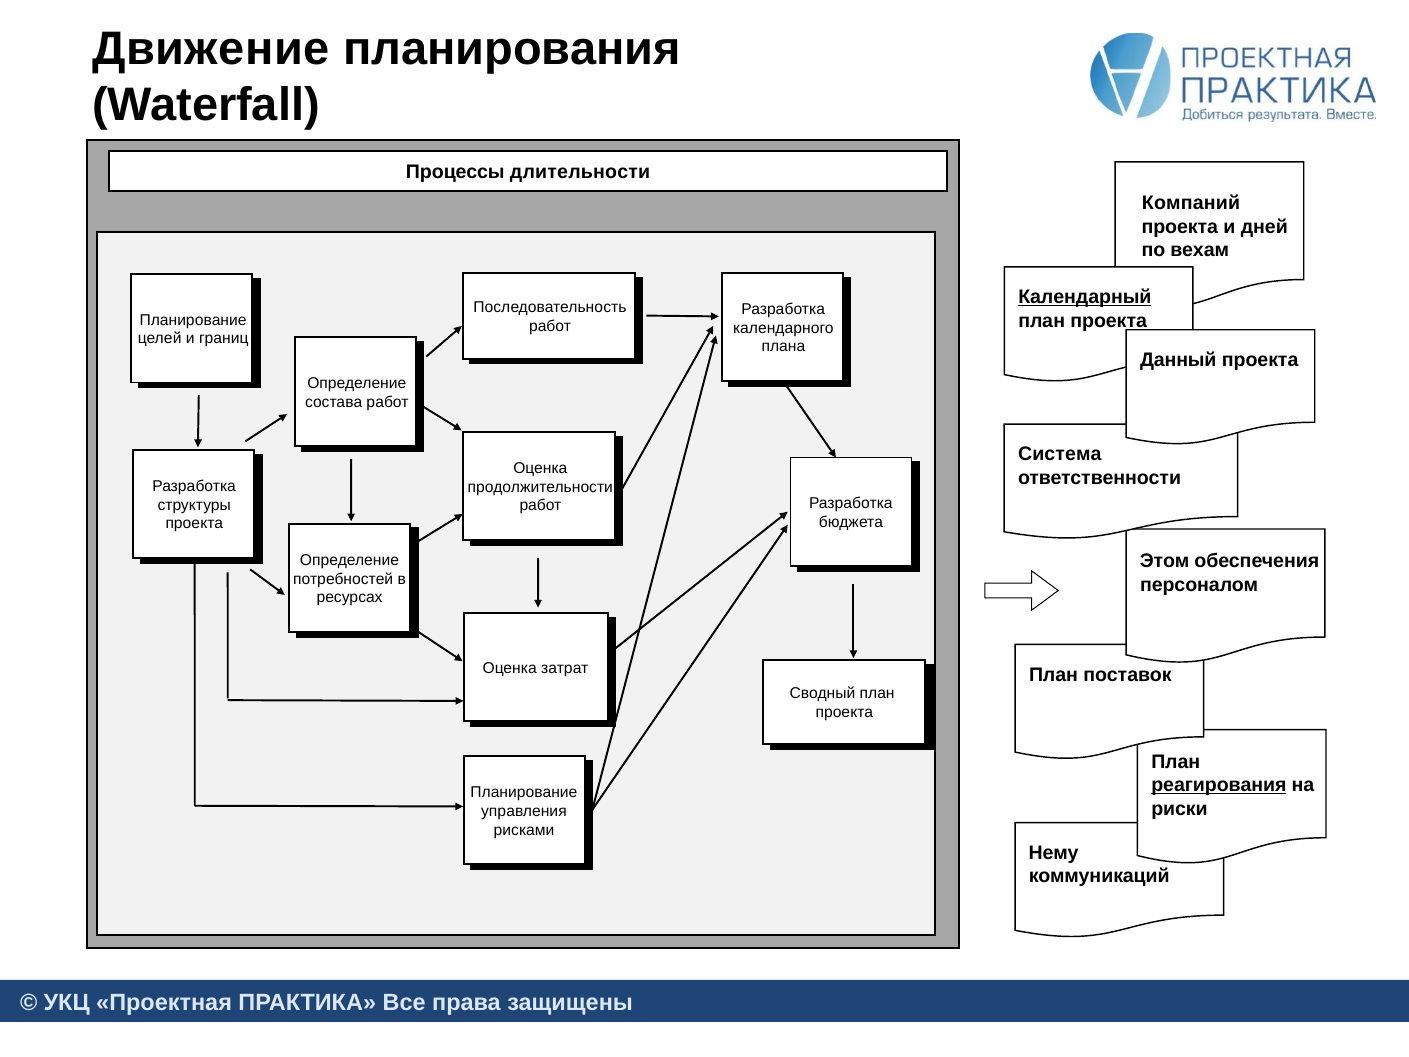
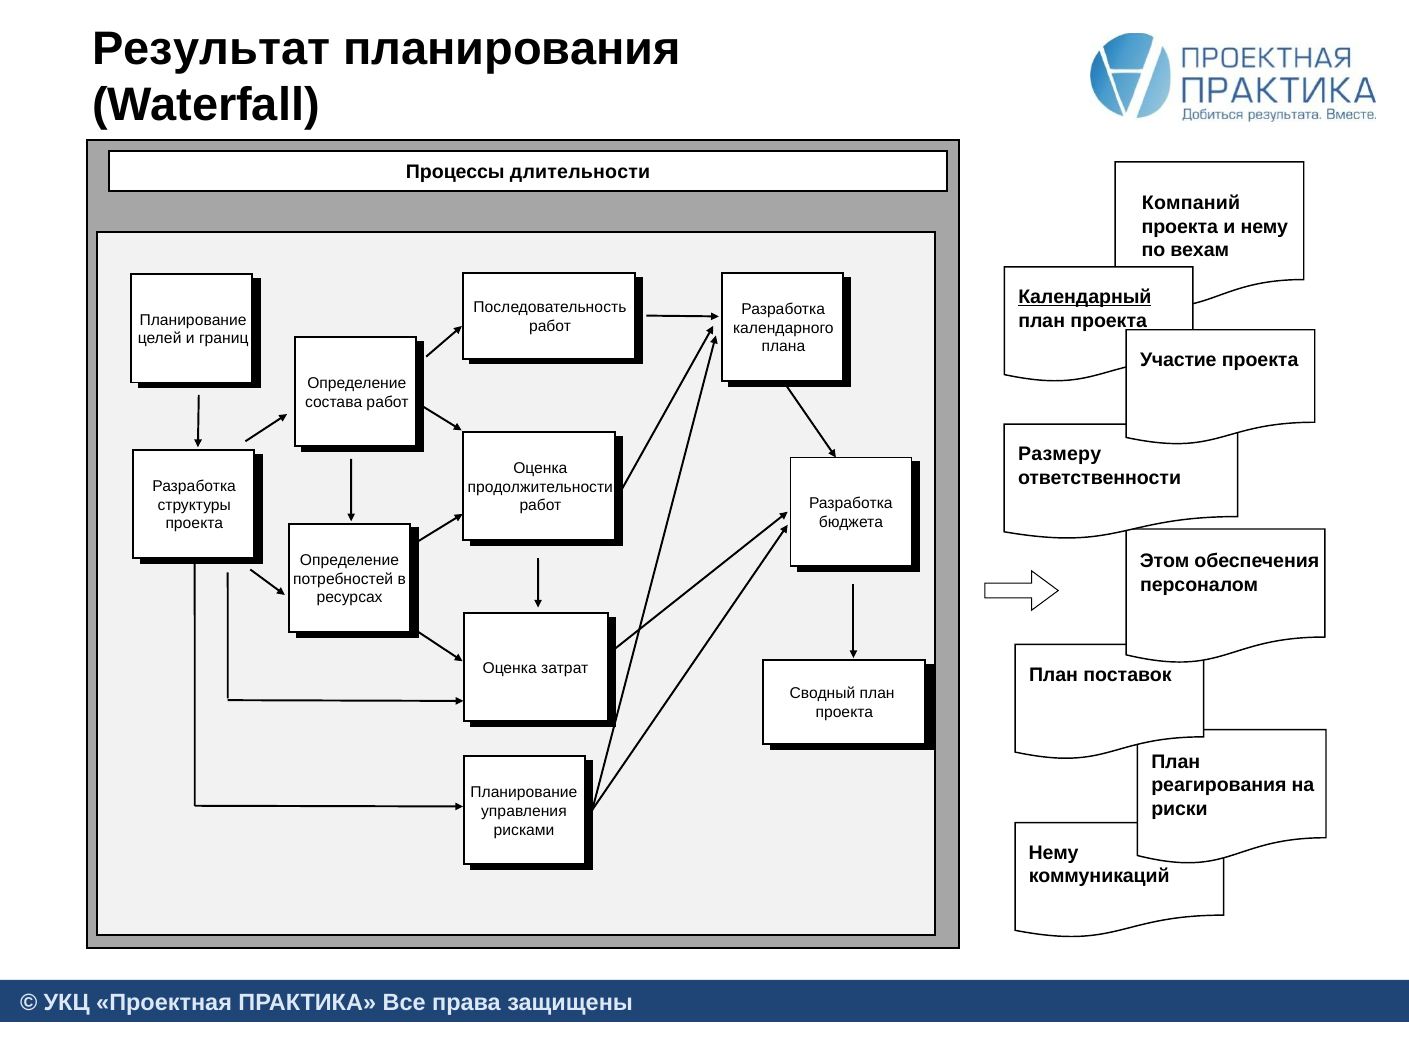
Движение: Движение -> Результат (211, 49)
и дней: дней -> нему (1264, 227)
Данный: Данный -> Участие (1178, 360)
Система: Система -> Размеру (1060, 454)
реагирования underline: present -> none (1219, 785)
